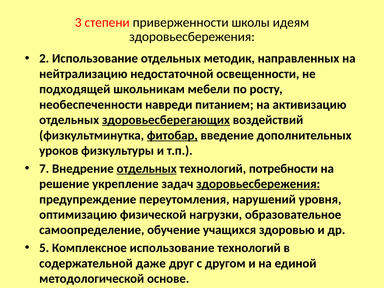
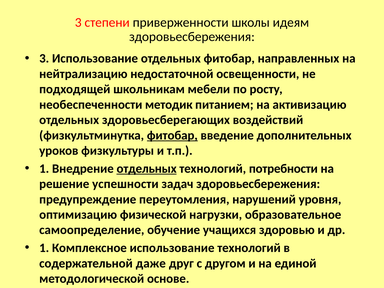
2: 2 -> 3 (44, 58)
отдельных методик: методик -> фитобар (229, 58)
навреди: навреди -> методик (169, 105)
здоровьесберегающих underline: present -> none (166, 120)
7: 7 -> 1 (44, 169)
укрепление: укрепление -> успешности (125, 184)
здоровьесбережения underline: present -> none (258, 184)
5: 5 -> 1 (44, 248)
